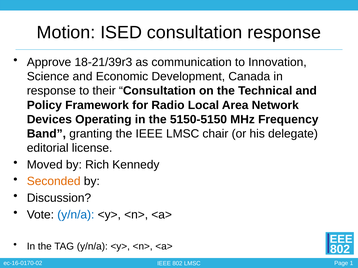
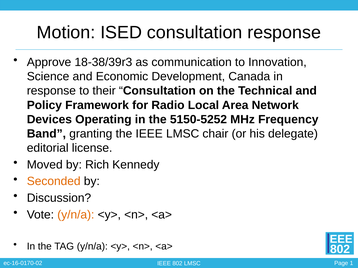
18-21/39r3: 18-21/39r3 -> 18-38/39r3 (103, 62)
5150-5150: 5150-5150 -> 5150-5252 (198, 120)
y/n/a colour: blue -> orange (76, 215)
